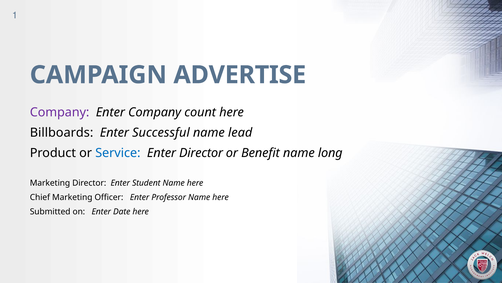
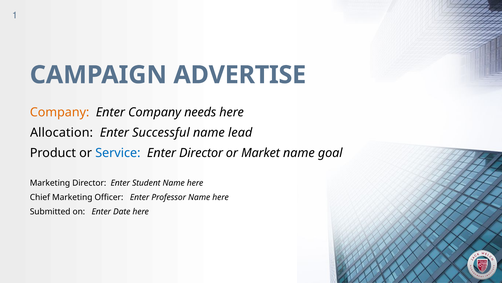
Company colour: purple -> orange (60, 112)
count: count -> needs (200, 112)
Billboards: Billboards -> Allocation (62, 132)
Benefit: Benefit -> Market (261, 153)
long: long -> goal (330, 153)
